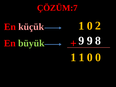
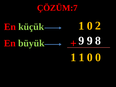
küçük colour: pink -> light green (31, 27)
